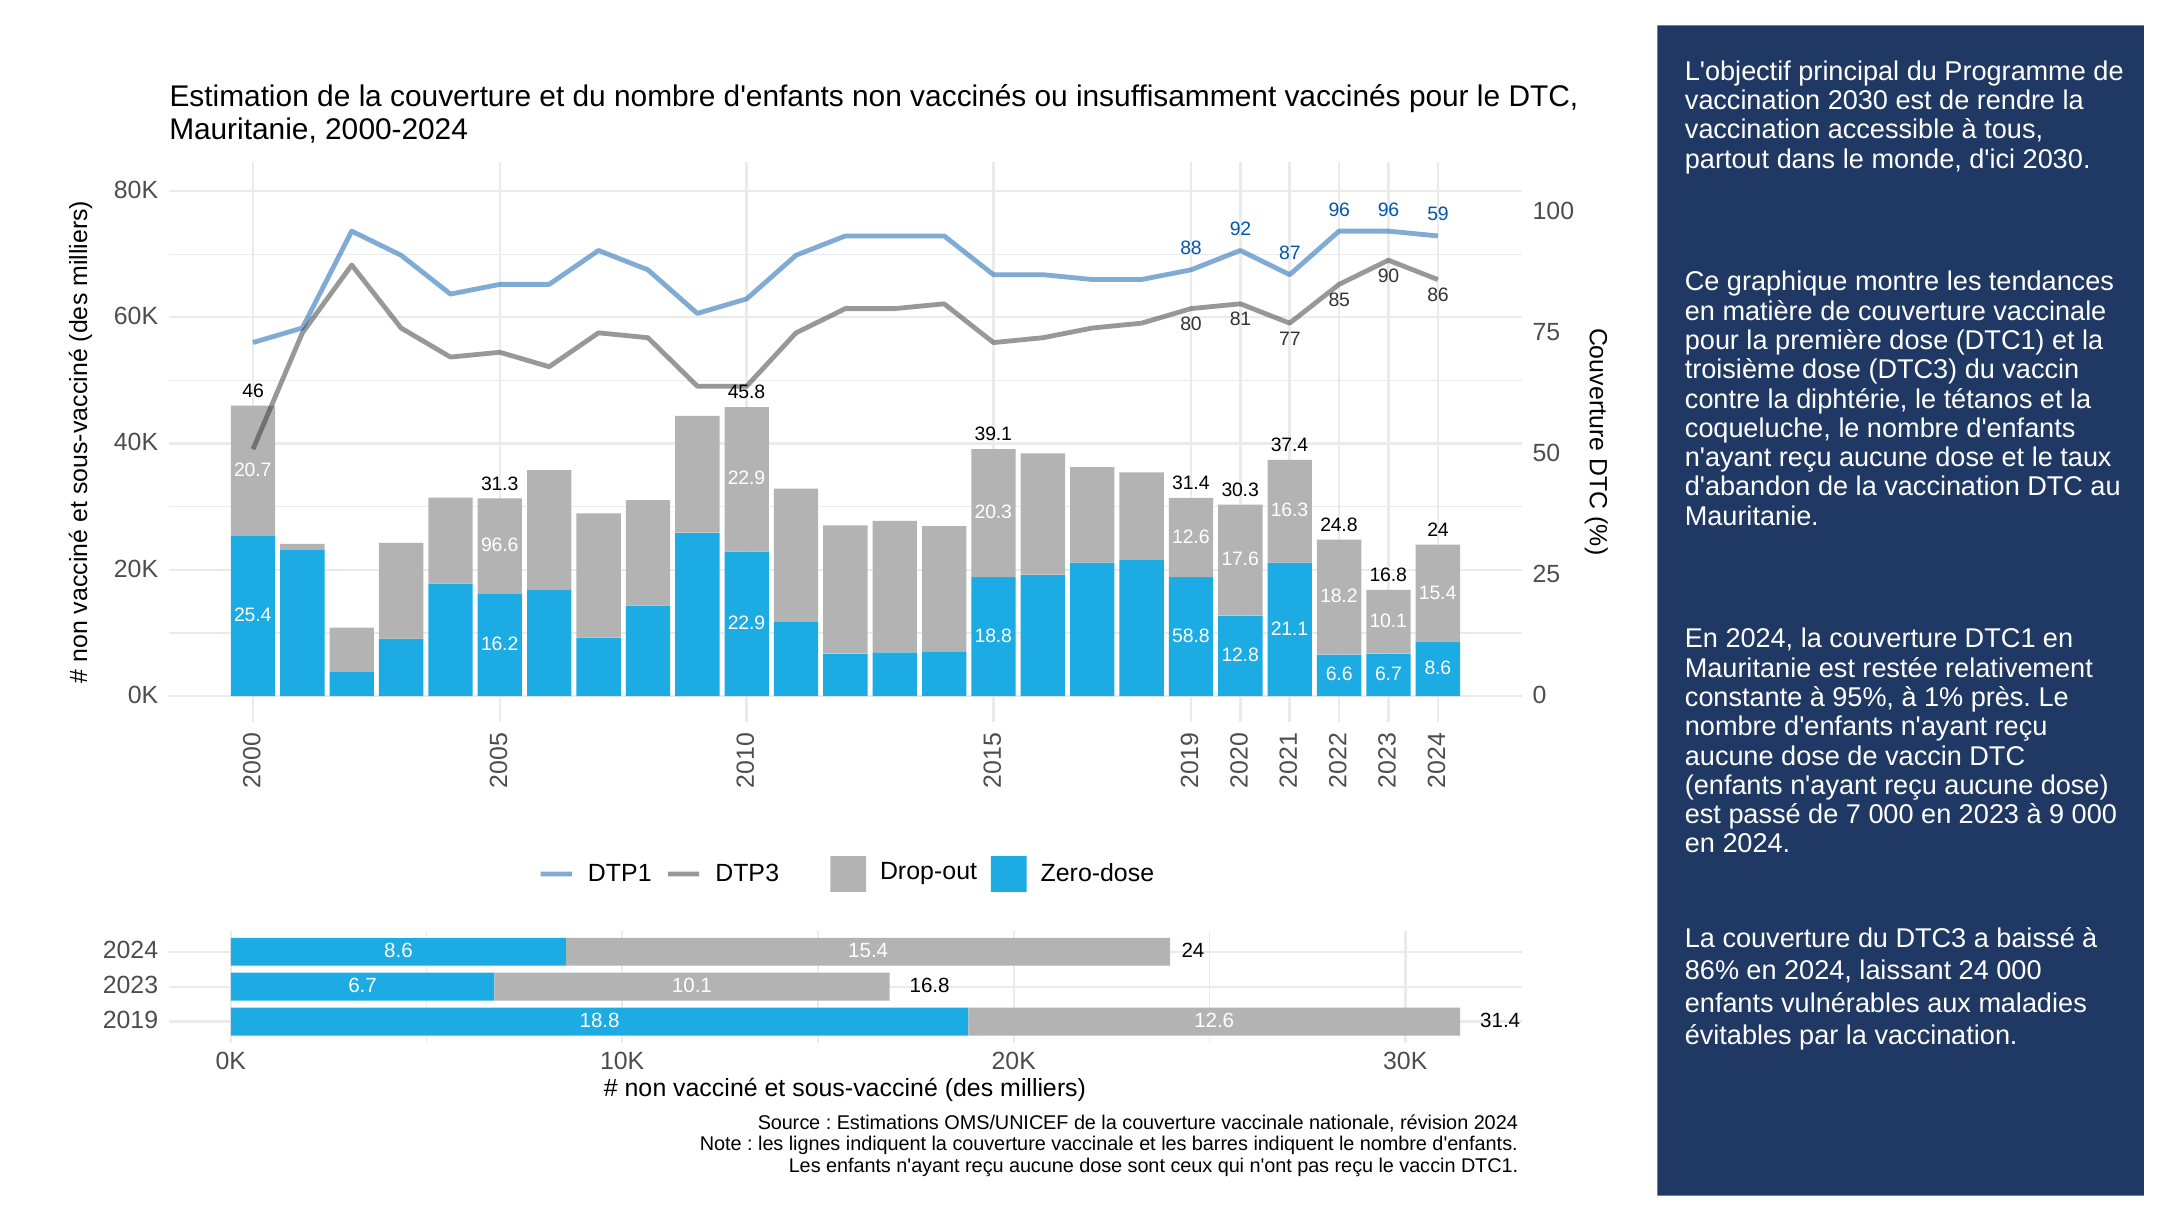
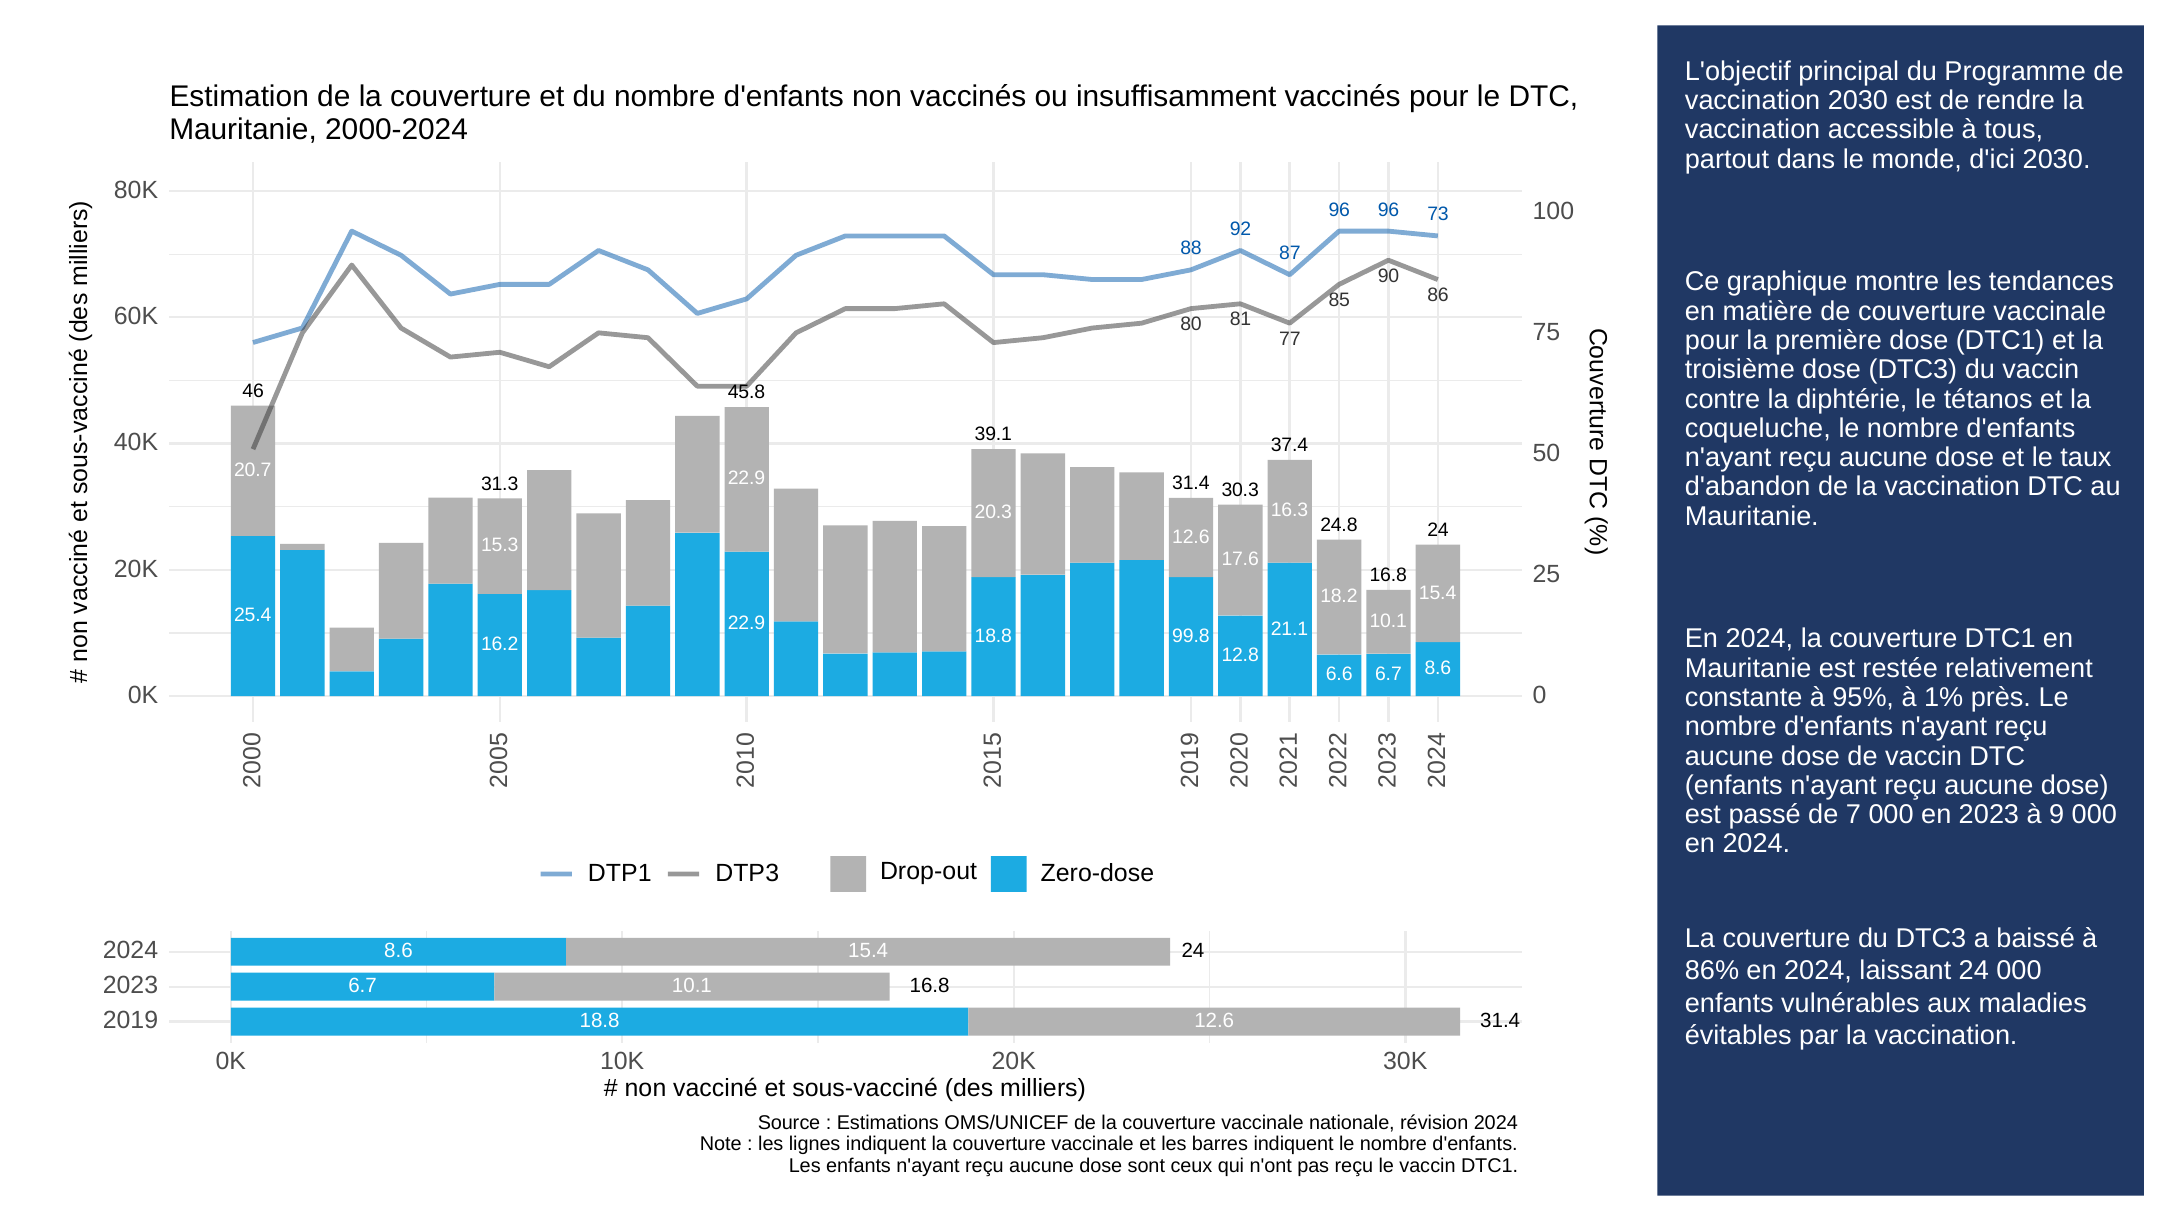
59: 59 -> 73 (1438, 214)
96.6: 96.6 -> 15.3 (500, 545)
58.8: 58.8 -> 99.8 (1191, 636)
